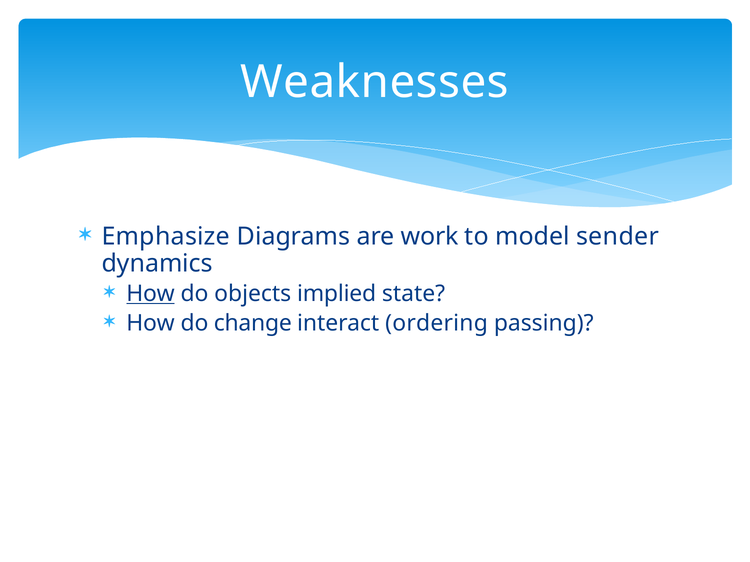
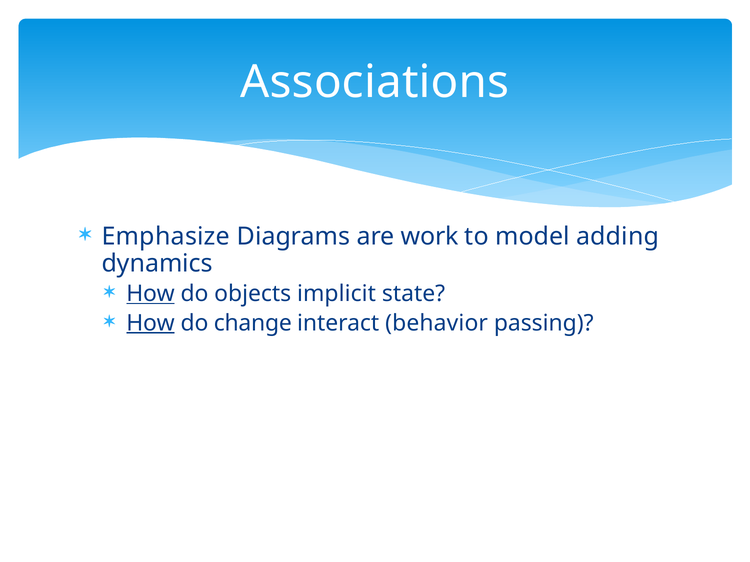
Weaknesses: Weaknesses -> Associations (375, 82)
sender: sender -> adding (618, 237)
implied: implied -> implicit (336, 294)
How underline: none -> present (151, 323)
ordering: ordering -> behavior (437, 323)
